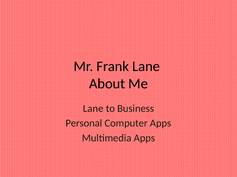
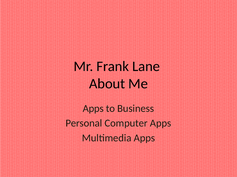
Lane: Lane -> Apps (93, 109)
